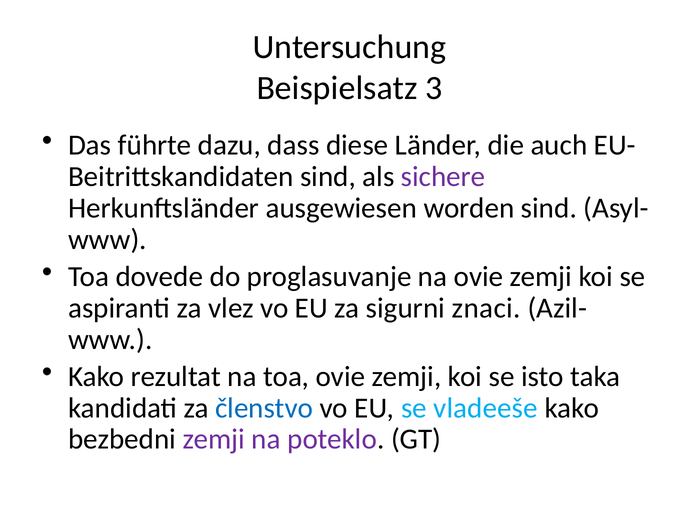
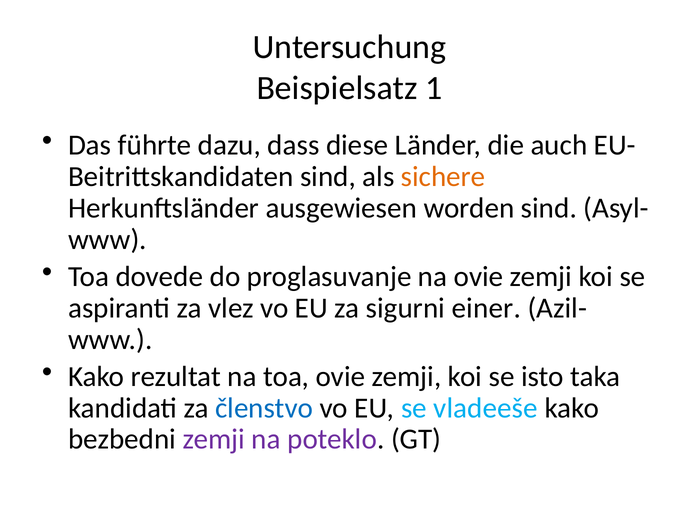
3: 3 -> 1 (434, 88)
sichere colour: purple -> orange (443, 177)
znaci: znaci -> einer (486, 308)
